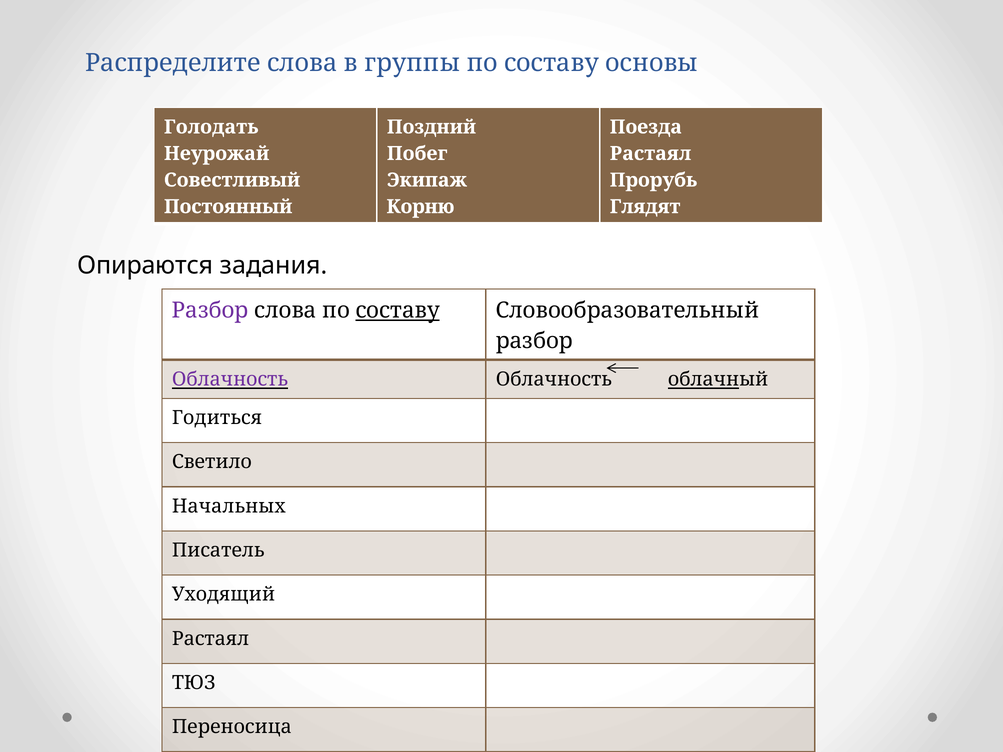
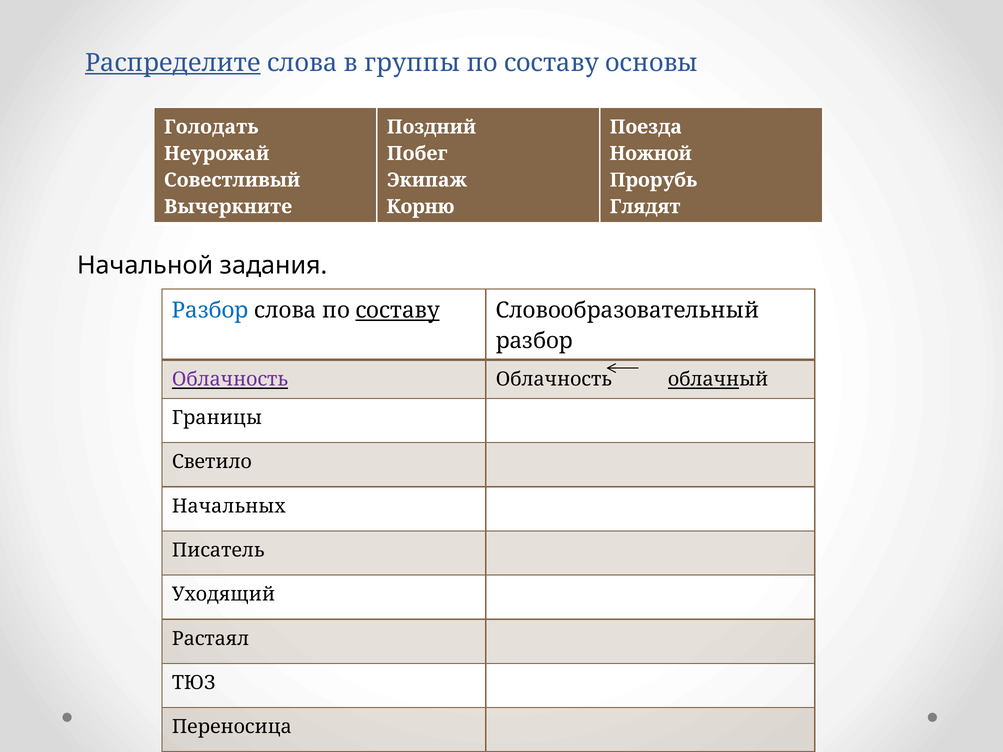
Распределите underline: none -> present (173, 63)
Растаял: Растаял -> Ножной (651, 154)
Постоянный: Постоянный -> Вычеркните (228, 207)
Опираются: Опираются -> Начальной (145, 265)
Разбор colour: purple -> blue (210, 311)
Годиться: Годиться -> Границы (217, 418)
